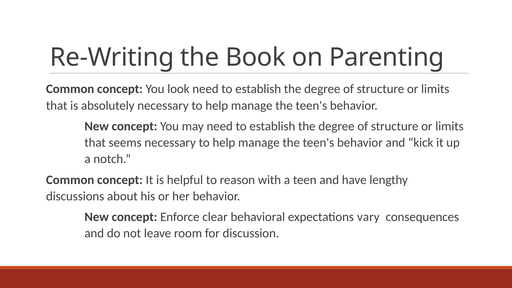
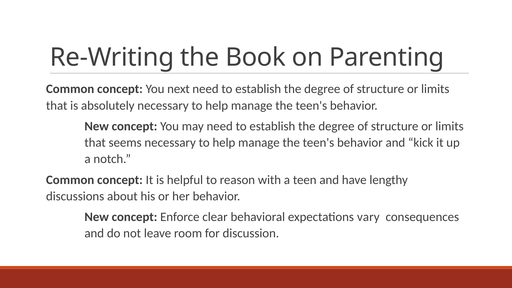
look: look -> next (179, 89)
